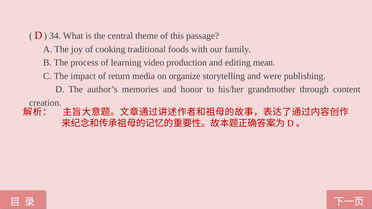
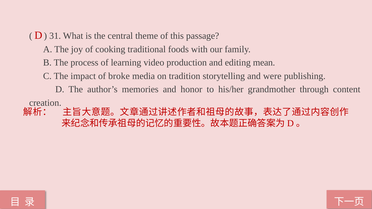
34: 34 -> 31 (55, 36)
return: return -> broke (119, 76)
organize: organize -> tradition (185, 76)
